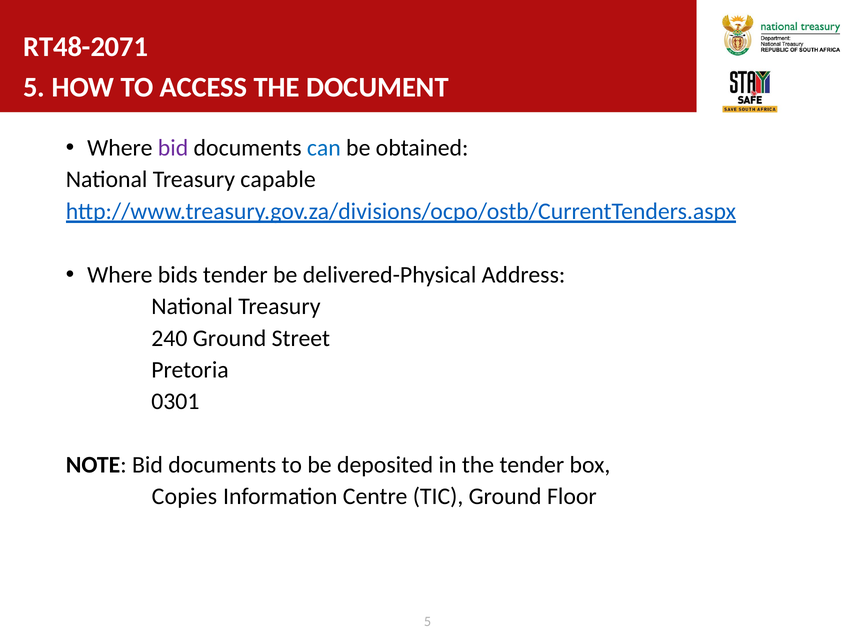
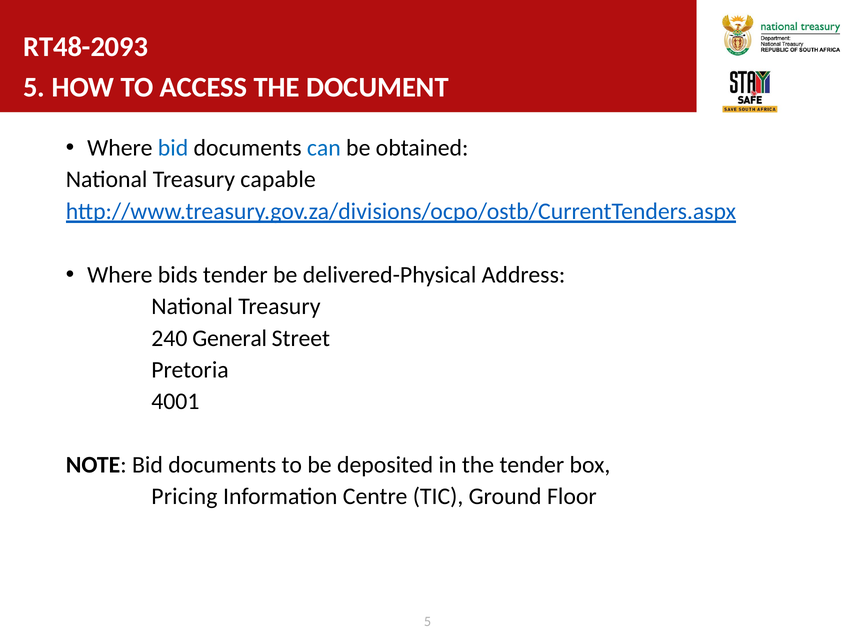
RT48-2071: RT48-2071 -> RT48-2093 (86, 47)
bid colour: purple -> blue (173, 148)
240 Ground: Ground -> General (230, 338)
0301: 0301 -> 4001 (175, 401)
Copies: Copies -> Pricing (184, 496)
